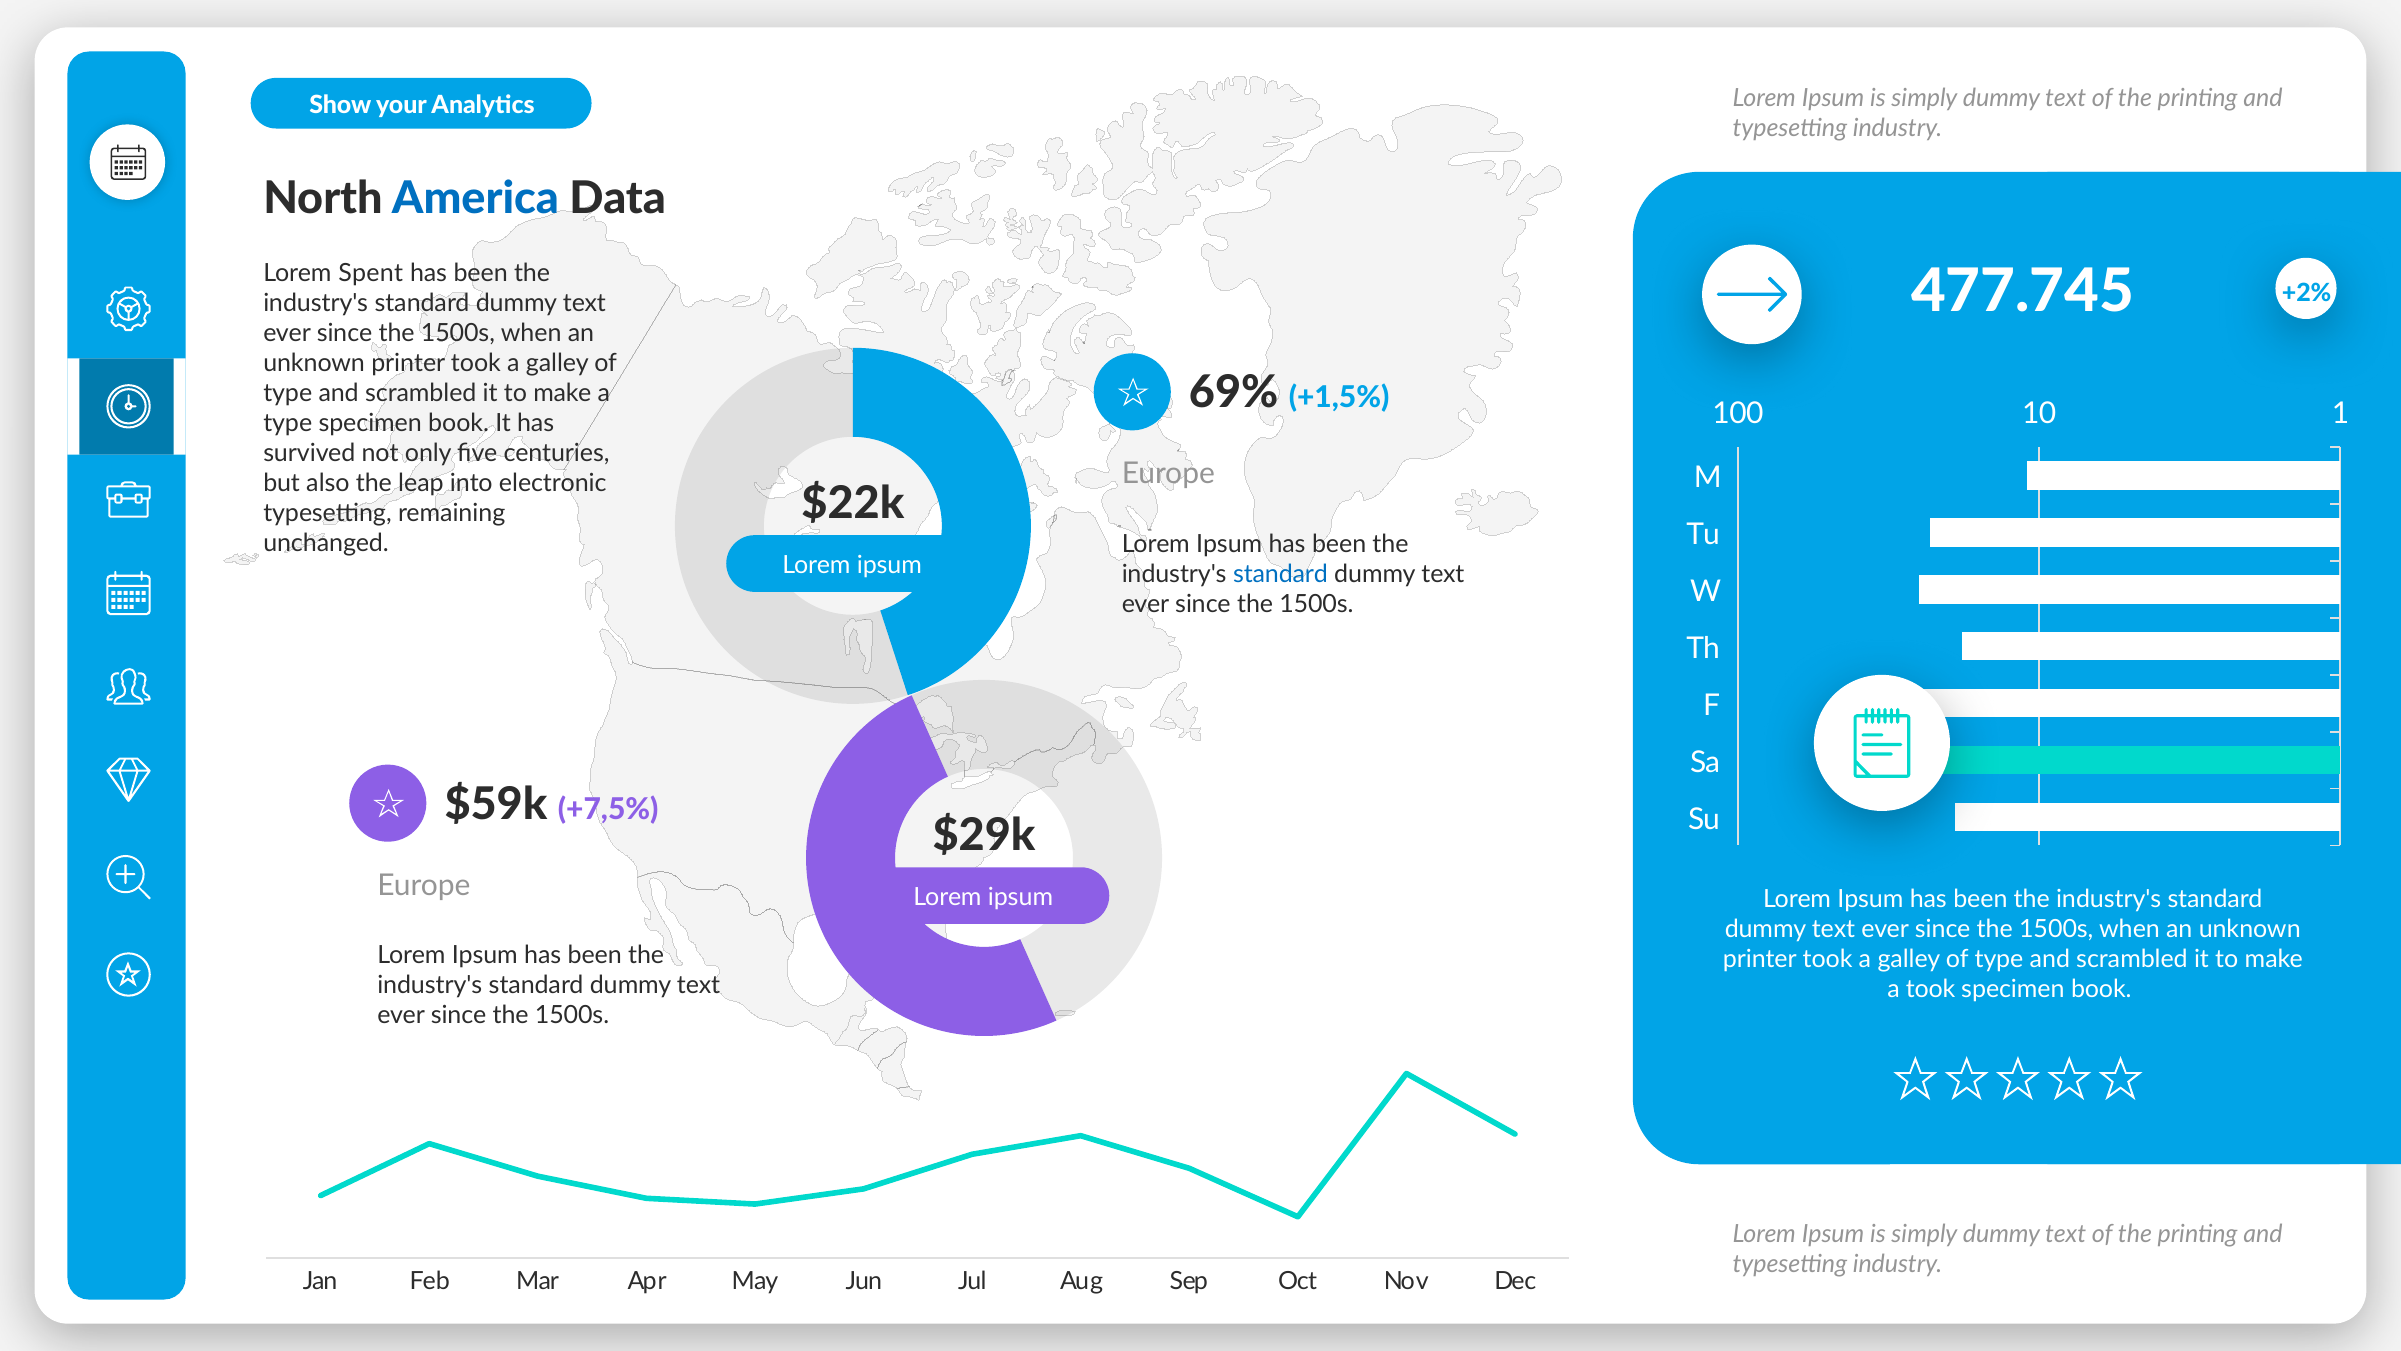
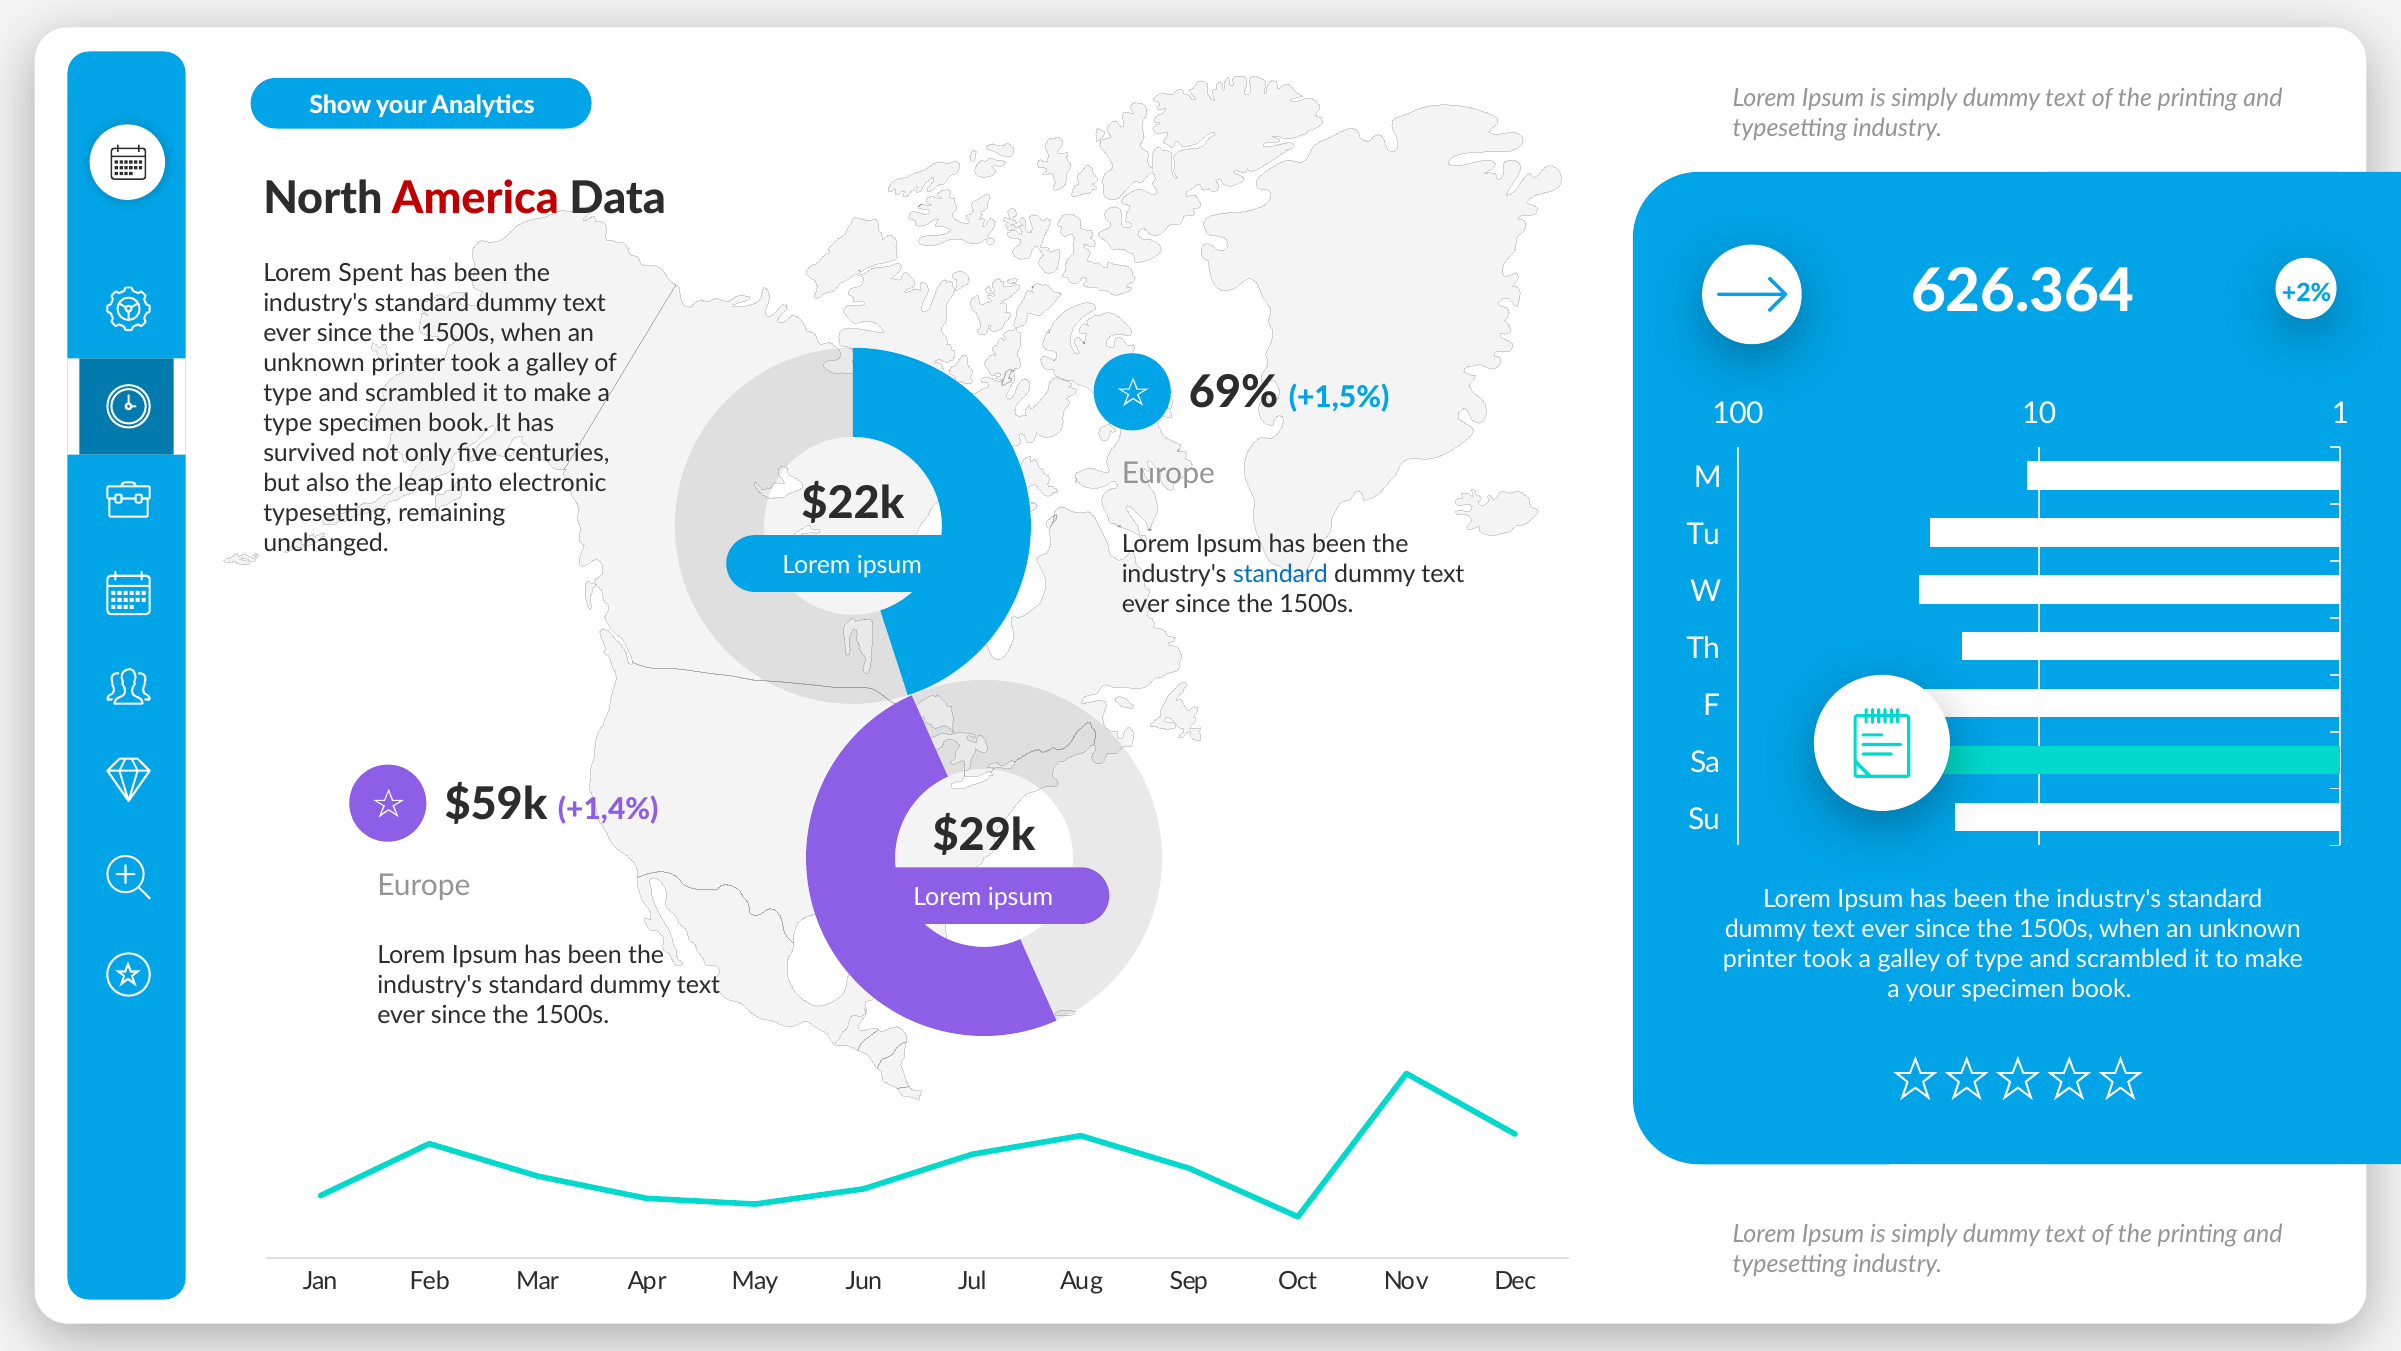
America colour: blue -> red (475, 199)
477.745: 477.745 -> 626.364 (2023, 292)
+7,5%: +7,5% -> +1,4% (608, 809)
a took: took -> your (1931, 989)
